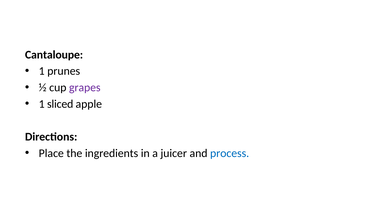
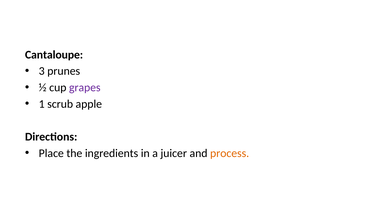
1: 1 -> 3 (42, 71)
sliced: sliced -> scrub (60, 104)
process colour: blue -> orange (230, 153)
